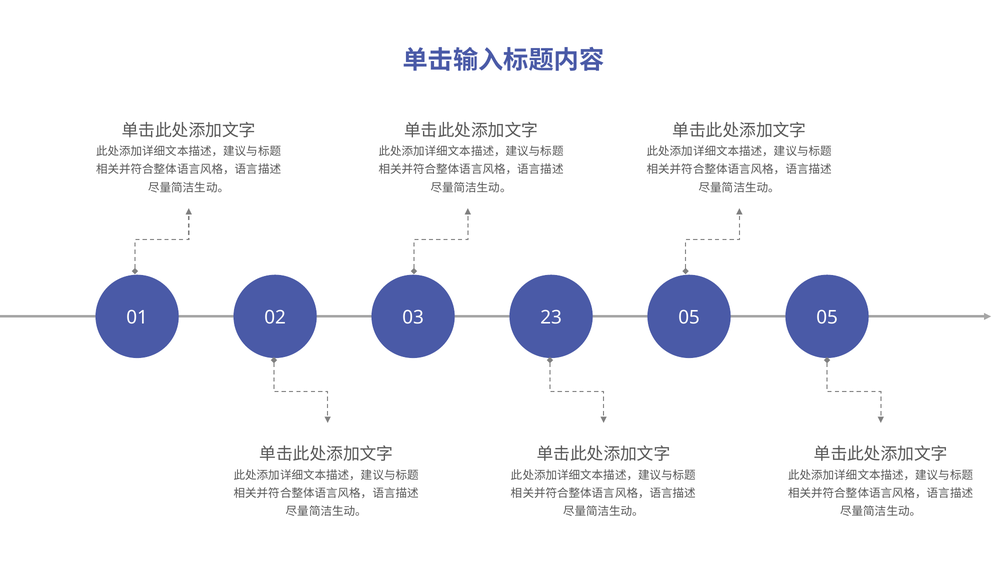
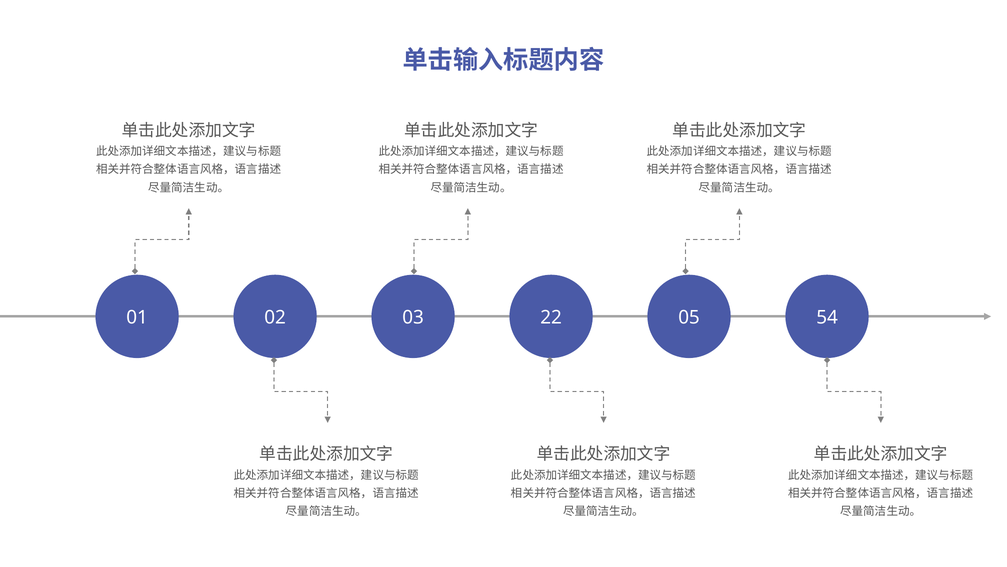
23: 23 -> 22 (551, 317)
05 05: 05 -> 54 (827, 317)
